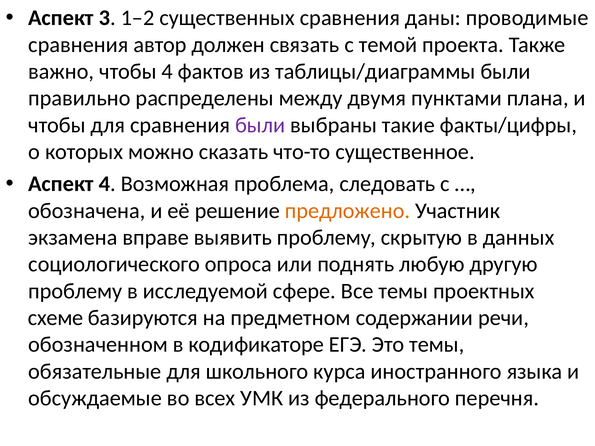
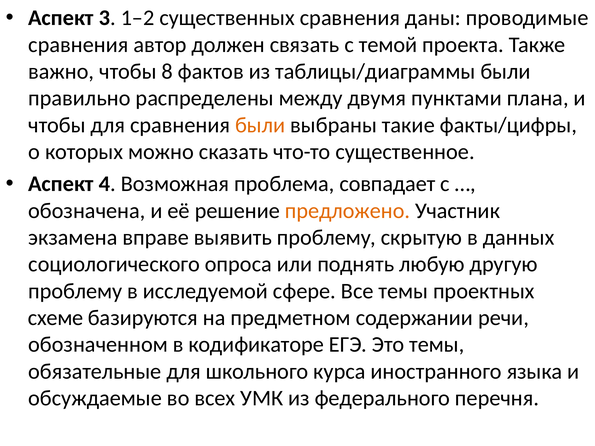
чтобы 4: 4 -> 8 (167, 72)
были colour: purple -> orange (260, 125)
следовать: следовать -> совпадает (387, 184)
